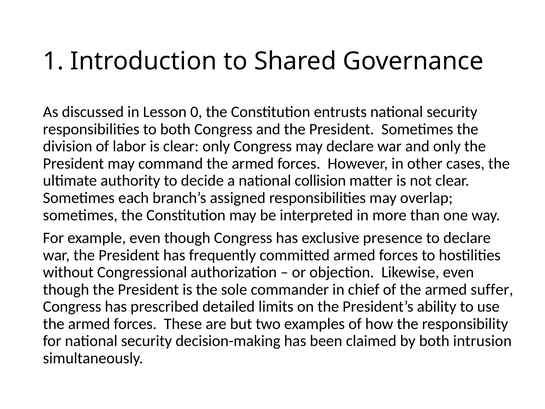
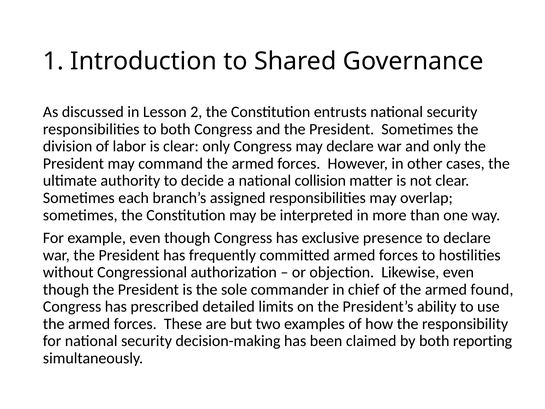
0: 0 -> 2 (196, 112)
suffer: suffer -> found (492, 289)
intrusion: intrusion -> reporting (482, 341)
